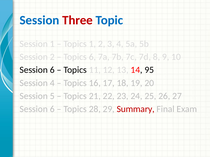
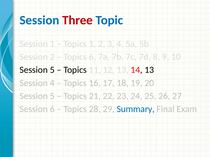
6: 6 -> 5 (52, 70)
14 95: 95 -> 13 (149, 70)
Summary colour: red -> blue (136, 109)
